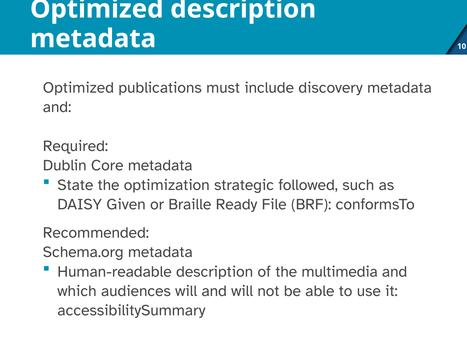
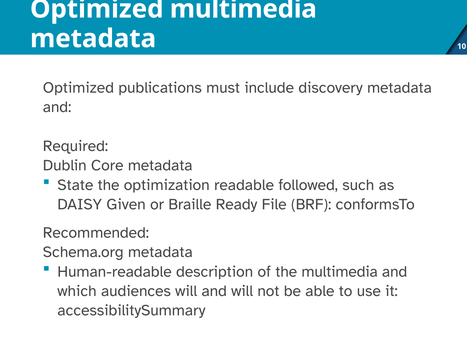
Optimized description: description -> multimedia (243, 9)
strategic: strategic -> readable (244, 184)
